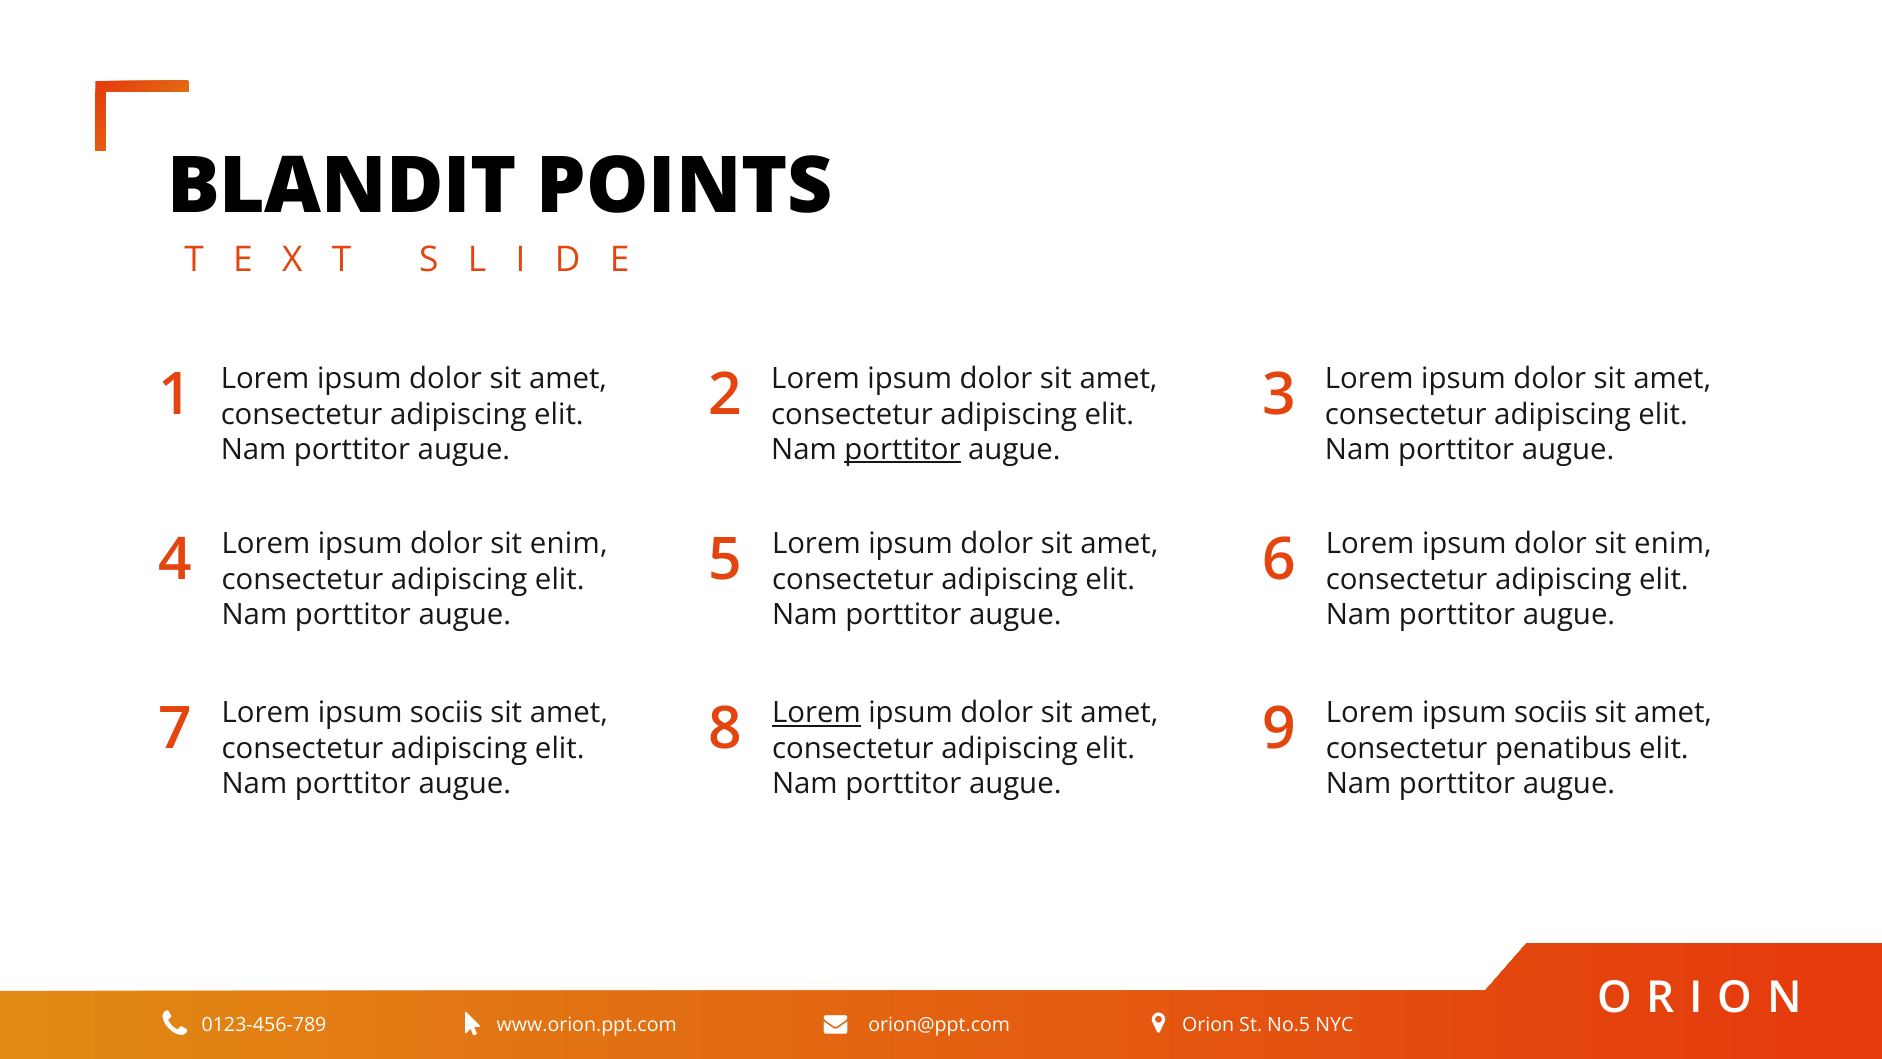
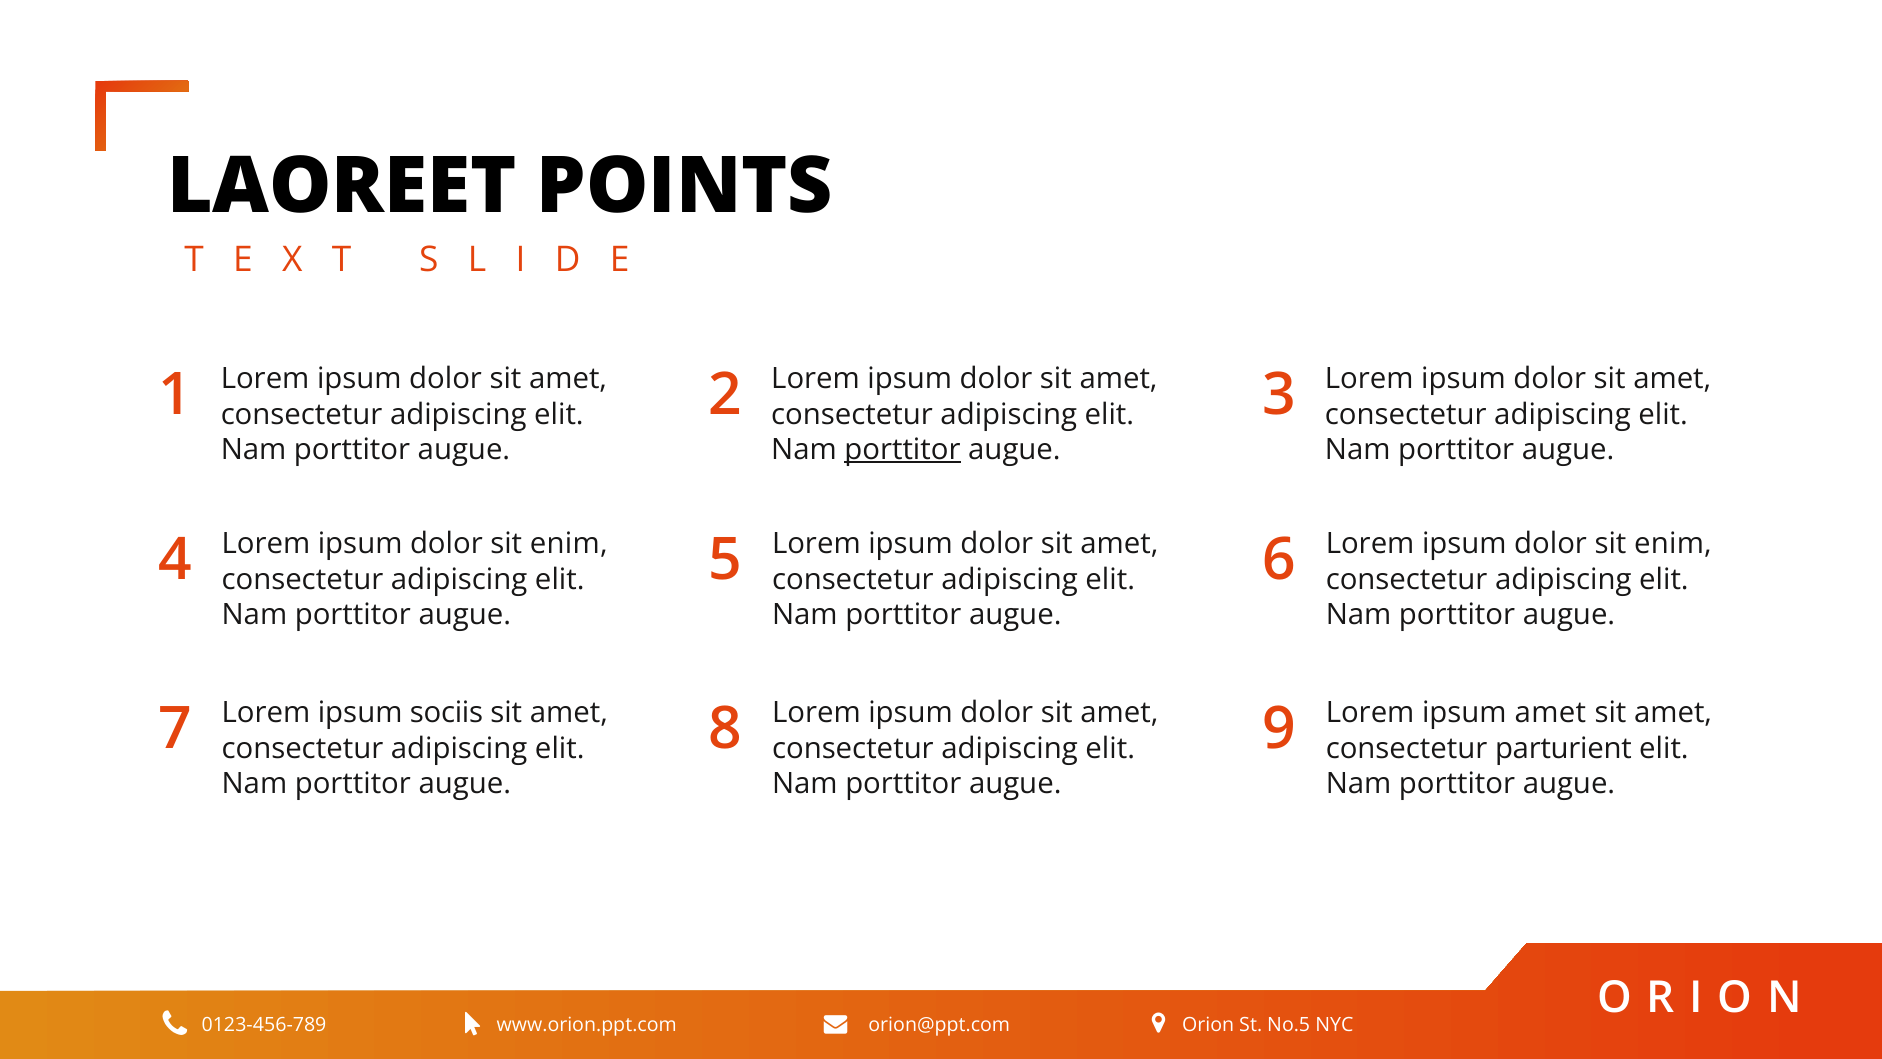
BLANDIT: BLANDIT -> LAOREET (342, 187)
Lorem underline: present -> none (816, 713)
9 Lorem ipsum sociis: sociis -> amet (1550, 713)
penatibus: penatibus -> parturient (1563, 748)
